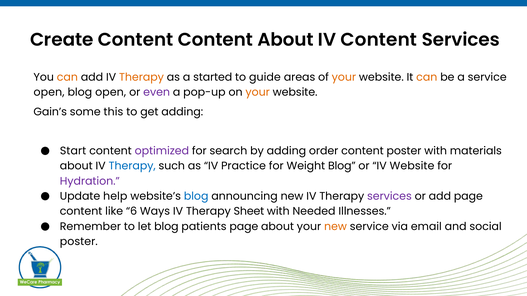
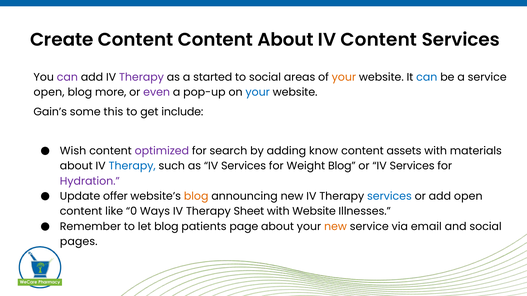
can colour: orange -> purple (67, 77)
Therapy colour: orange -> purple (141, 77)
to guide: guide -> social (265, 77)
can colour: orange -> blue (427, 77)
blog open: open -> more (111, 92)
your colour: orange -> blue (258, 92)
get adding: adding -> include (182, 112)
Start: Start -> Wish (73, 151)
order: order -> know (324, 151)
content poster: poster -> assets (404, 151)
as IV Practice: Practice -> Services (244, 166)
or IV Website: Website -> Services (412, 166)
help: help -> offer (115, 196)
blog colour: blue -> orange (196, 196)
services colour: purple -> blue (389, 196)
add page: page -> open (468, 196)
6: 6 -> 0 (132, 212)
with Needed: Needed -> Website (314, 212)
poster: poster -> pages (79, 242)
